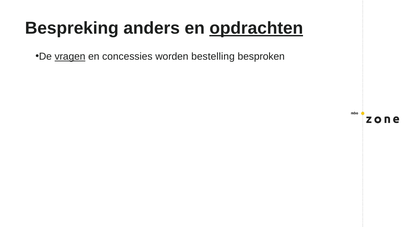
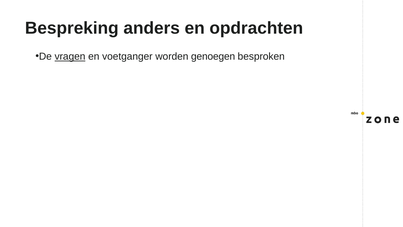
opdrachten underline: present -> none (256, 28)
concessies: concessies -> voetganger (127, 56)
bestelling: bestelling -> genoegen (213, 56)
